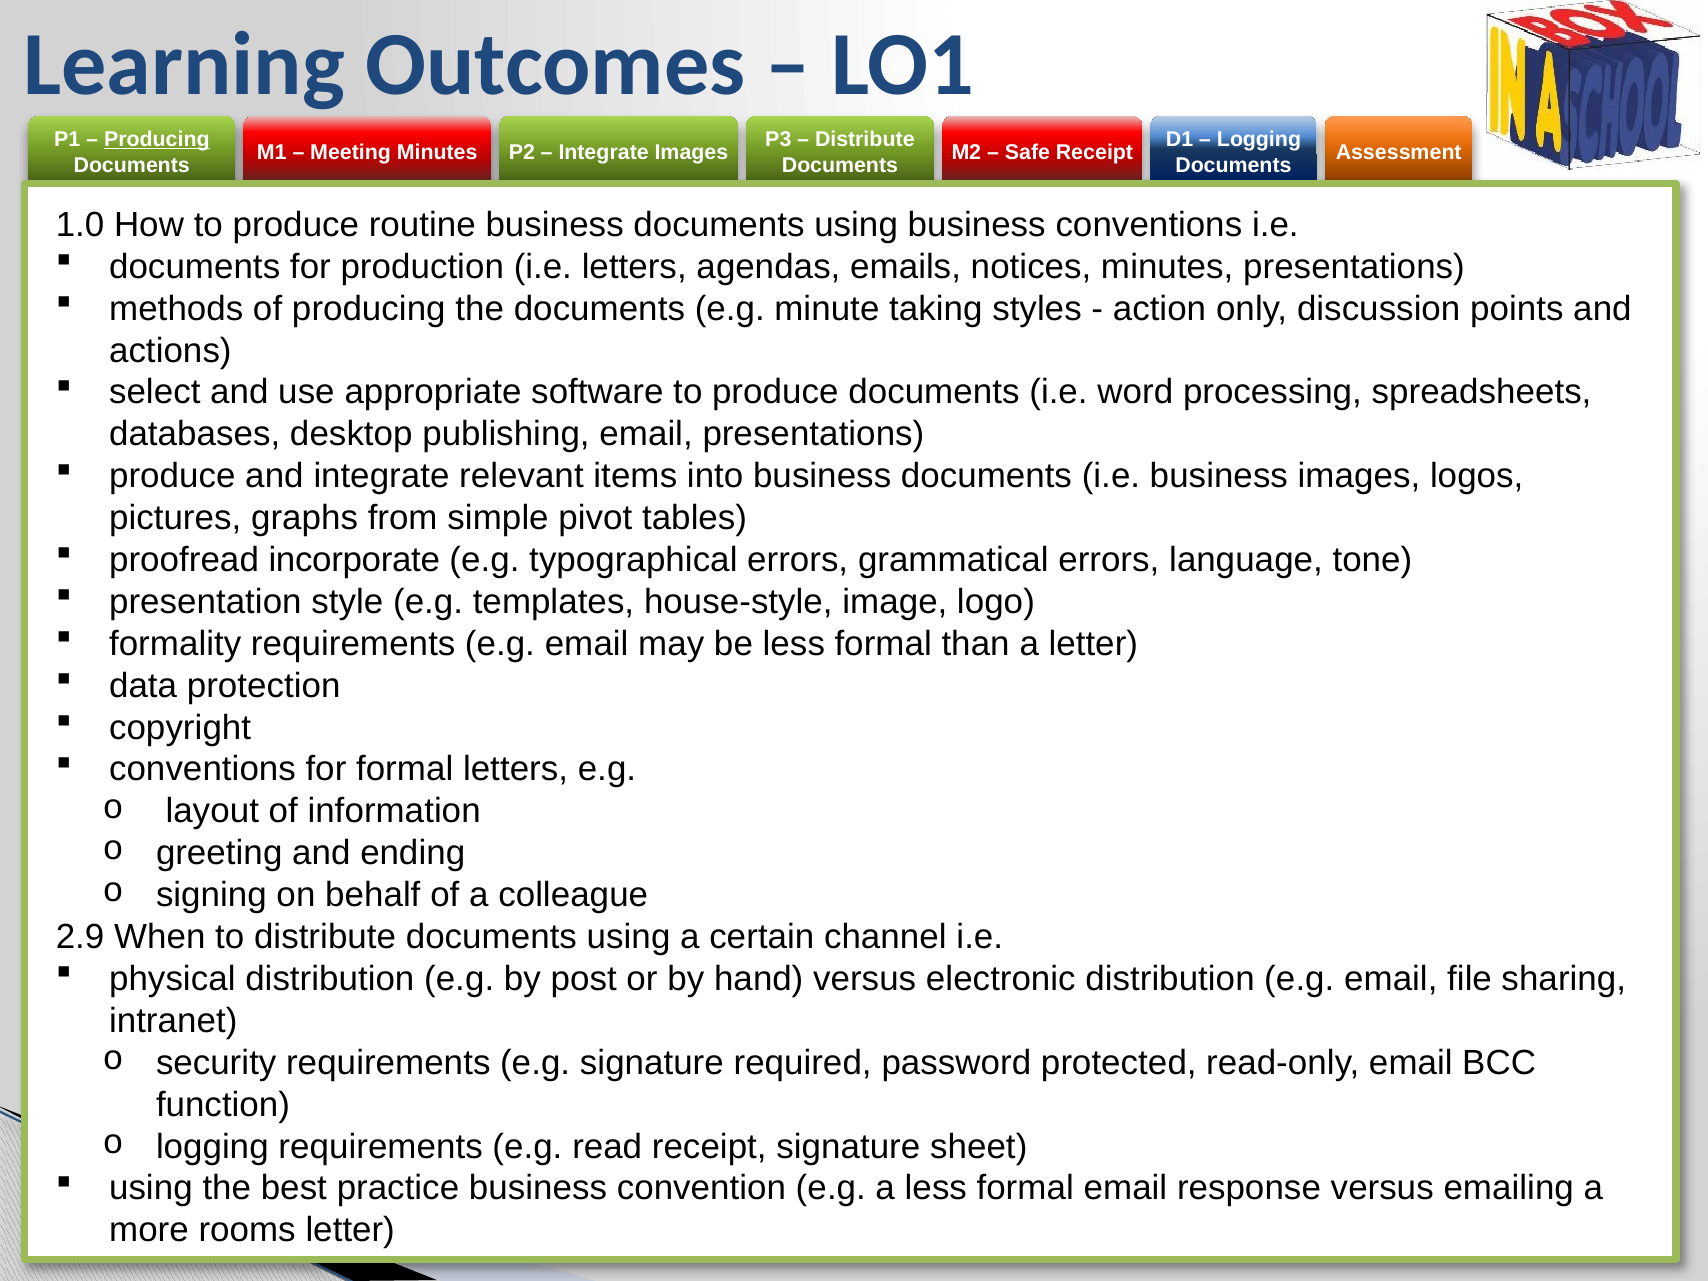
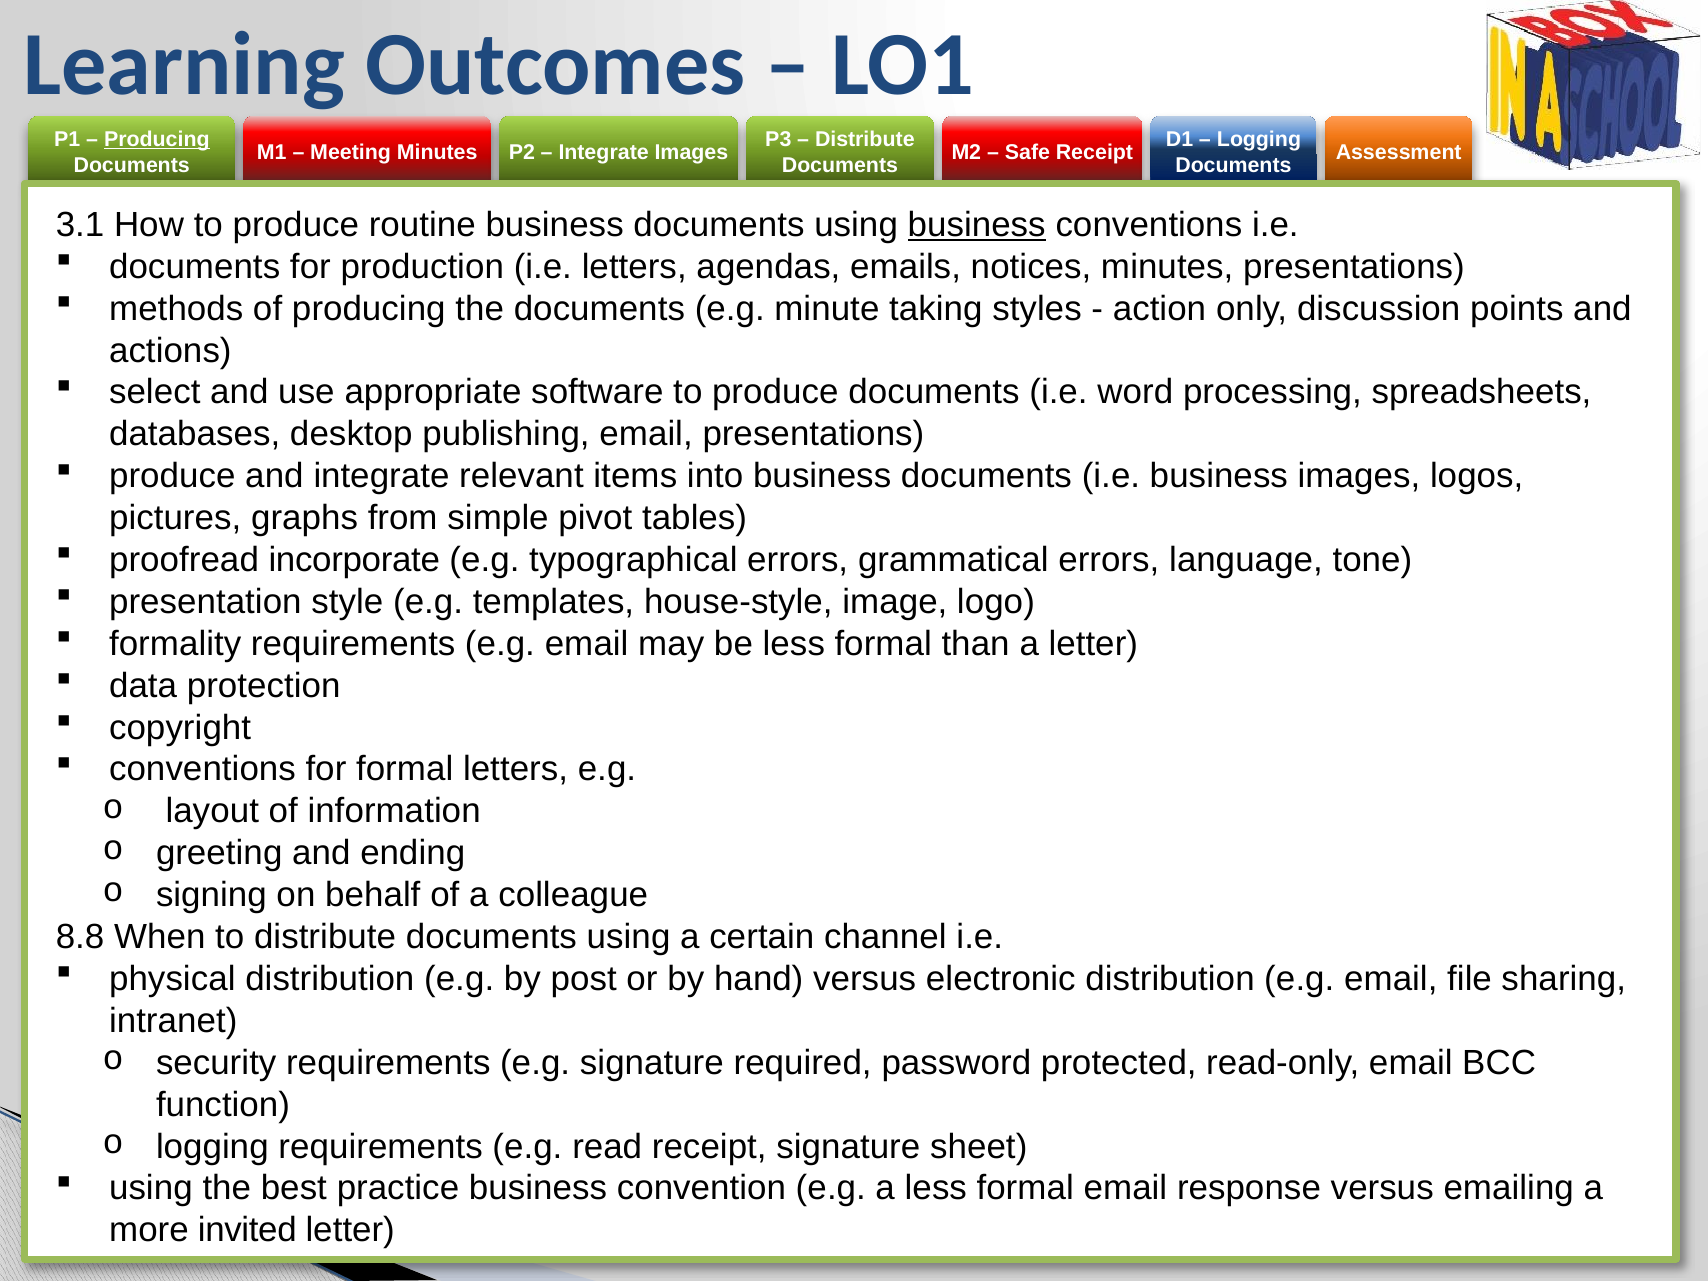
1.0: 1.0 -> 3.1 (80, 225)
business underline: none -> present (977, 225)
2.9: 2.9 -> 8.8 (80, 937)
rooms: rooms -> invited (247, 1230)
